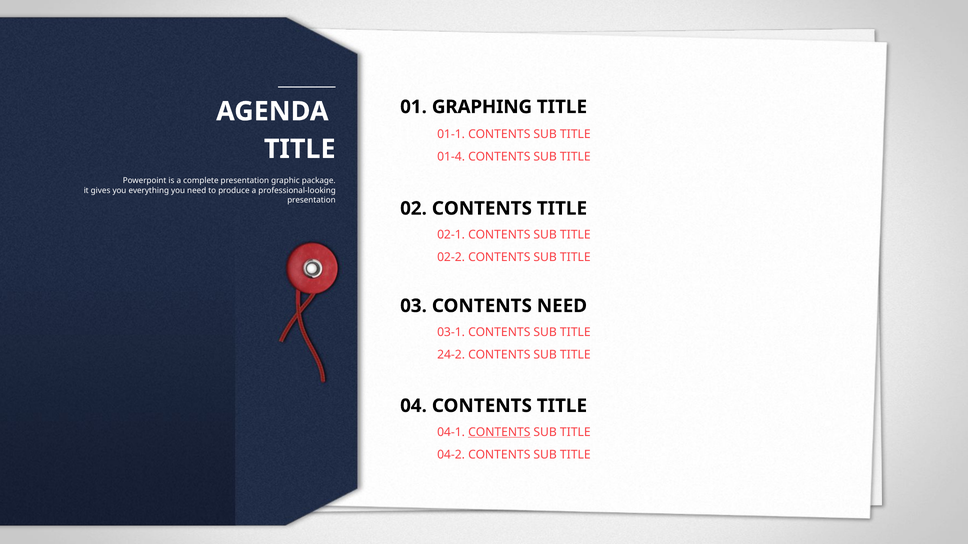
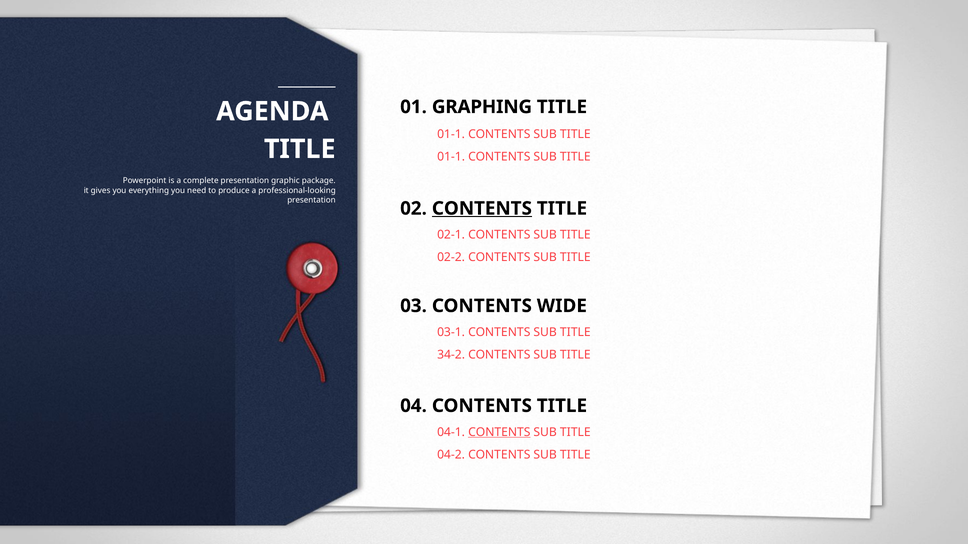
01-4: 01-4 -> 01-1 (451, 157)
CONTENTS underline: none -> present (482, 209)
CONTENTS NEED: NEED -> WIDE (562, 306)
24-2: 24-2 -> 34-2 (451, 355)
